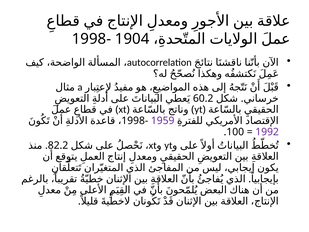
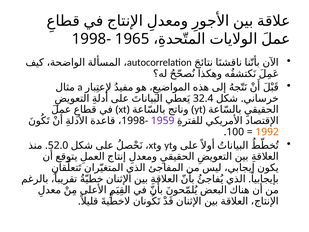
1904: 1904 -> 1965 (132, 39)
60.2: 60.2 -> 32.4 (203, 98)
1992 colour: purple -> orange (267, 132)
82.2: 82.2 -> 52.0 (58, 145)
